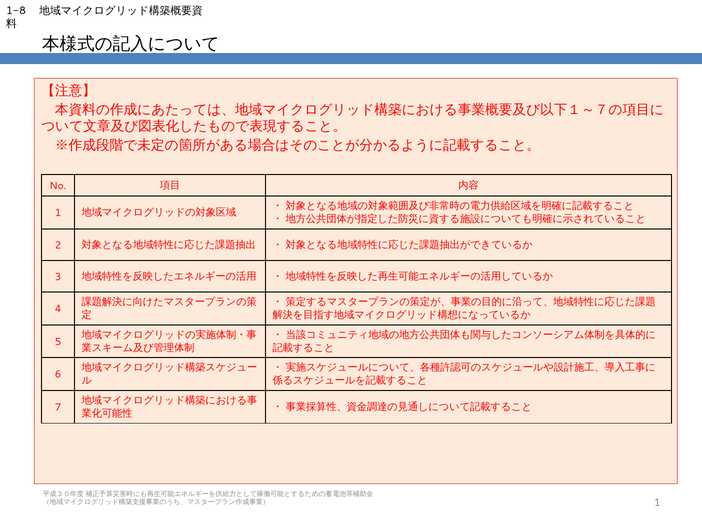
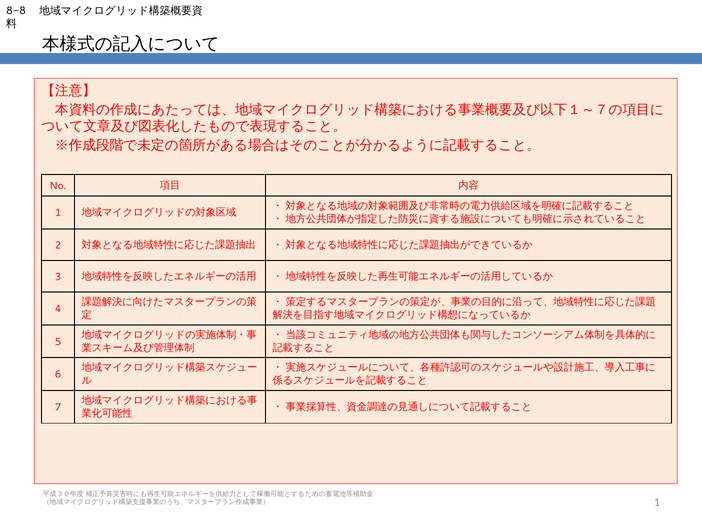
1-8: 1-8 -> 8-8 (16, 11)
